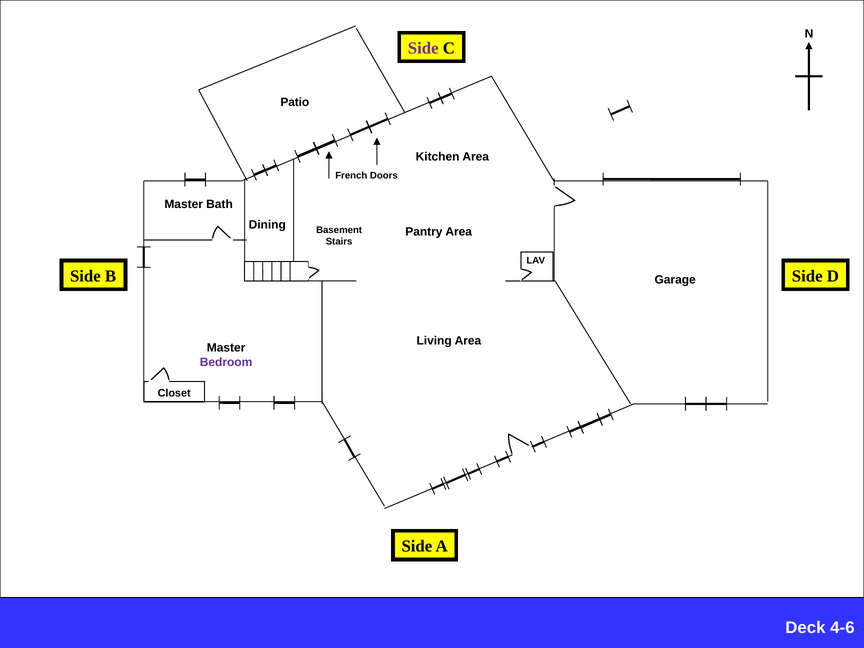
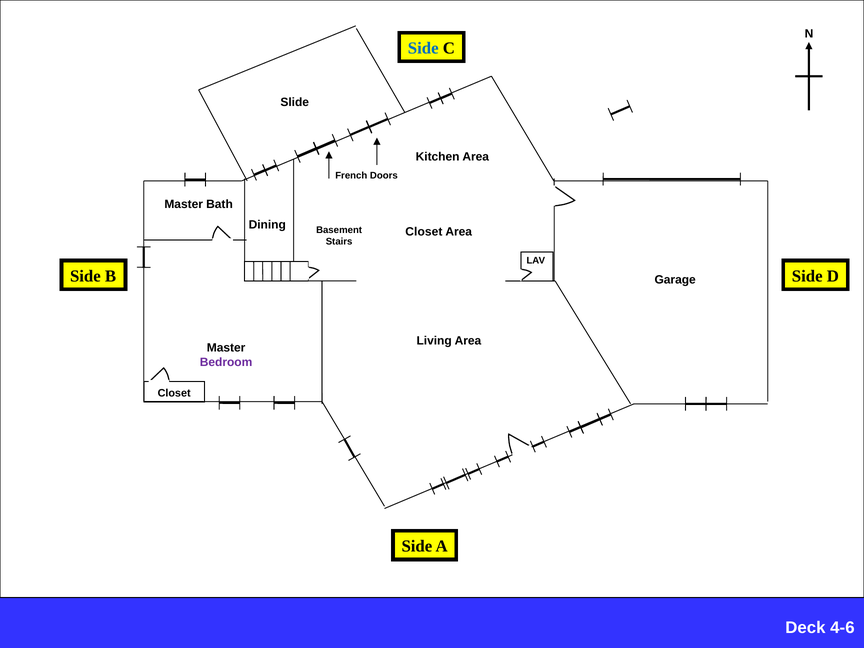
Side colour: purple -> blue (423, 48)
Patio: Patio -> Slide (295, 102)
Pantry: Pantry -> Closet (424, 232)
